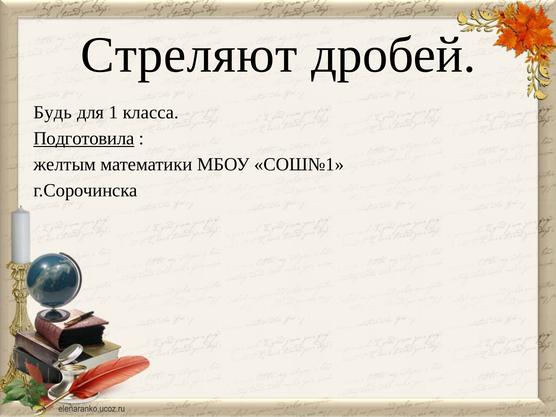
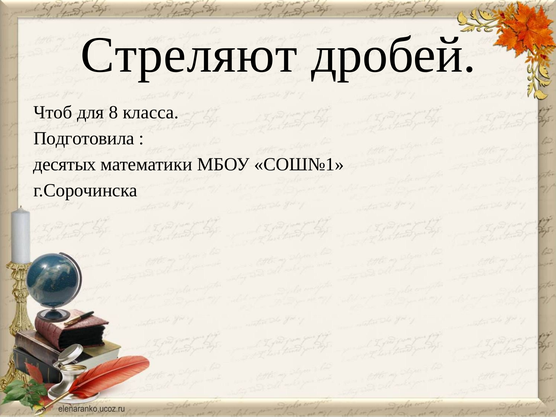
Будь: Будь -> Чтоб (53, 113)
1: 1 -> 8 (113, 113)
Подготовила underline: present -> none (84, 138)
желтым: желтым -> десятых (65, 164)
